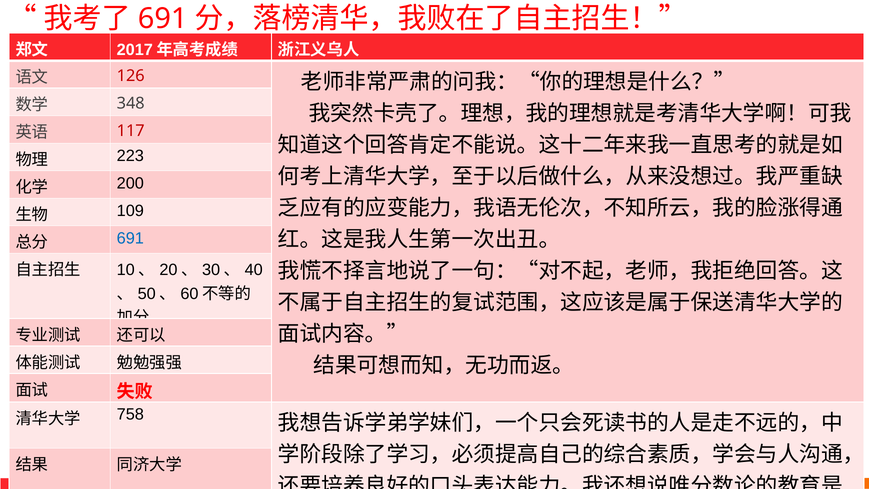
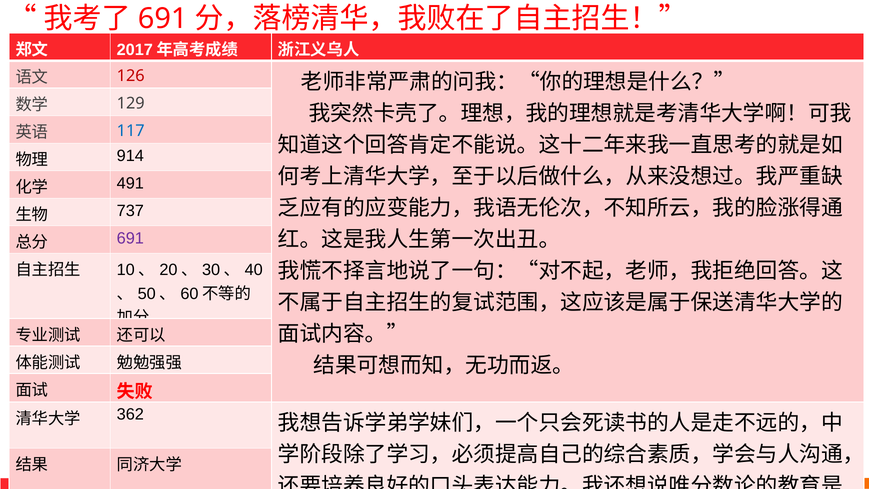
348: 348 -> 129 (131, 103)
117 colour: red -> blue (131, 131)
223: 223 -> 914 (130, 156)
200: 200 -> 491 (130, 183)
109: 109 -> 737 (130, 211)
691 colour: blue -> purple (130, 238)
758: 758 -> 362 (130, 414)
